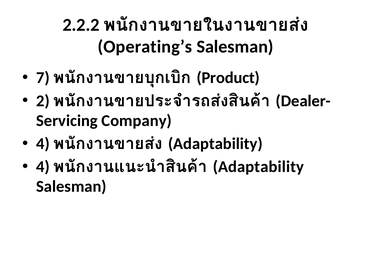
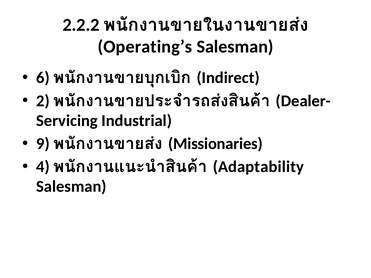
7: 7 -> 6 (43, 78)
Product: Product -> Indirect (228, 78)
Company: Company -> Industrial (137, 121)
4: 4 -> 9 (43, 144)
Adaptability: Adaptability -> Missionaries (215, 144)
